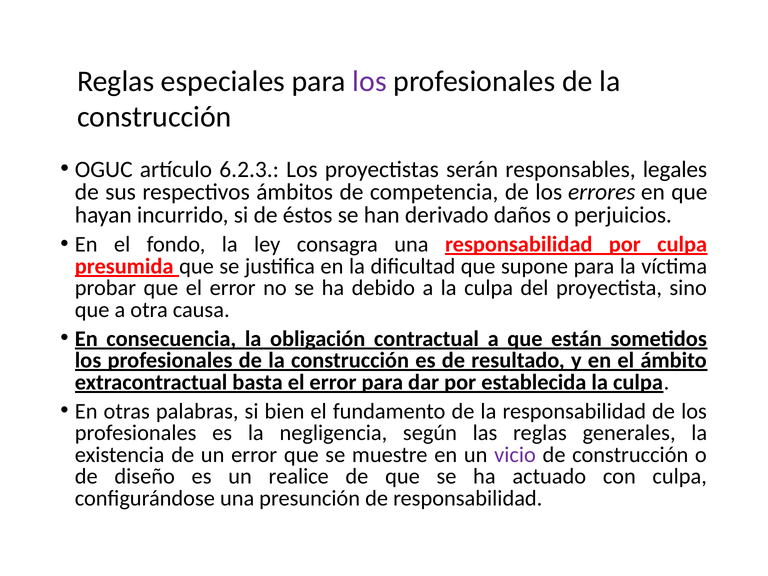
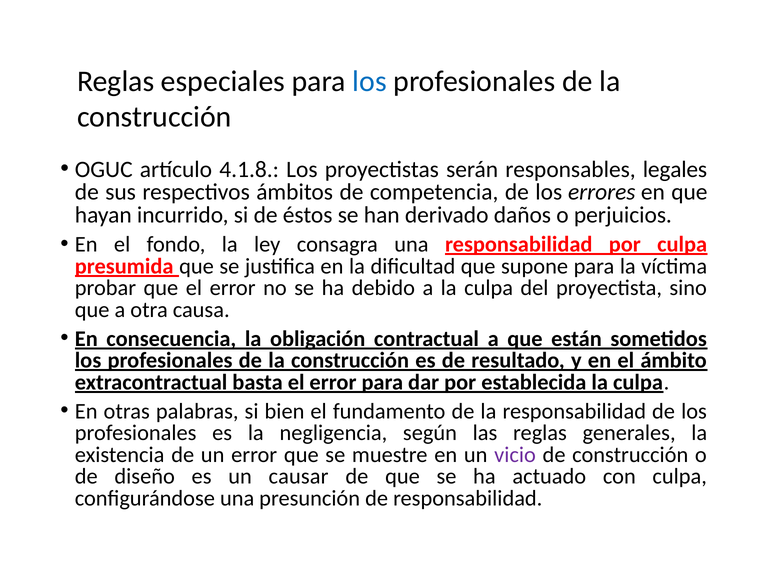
los colour: purple -> blue (370, 81)
6.2.3: 6.2.3 -> 4.1.8 (249, 169)
realice: realice -> causar (299, 477)
